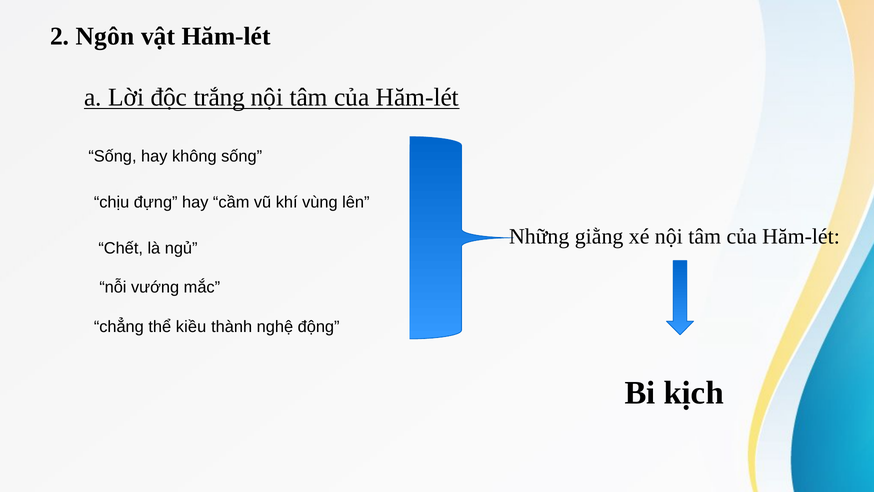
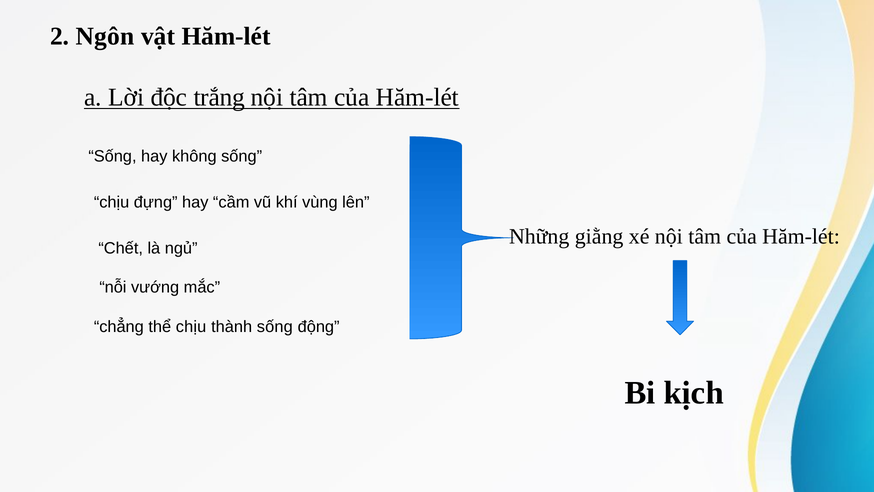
thể kiều: kiều -> chịu (191, 326)
thành nghệ: nghệ -> sống (275, 326)
